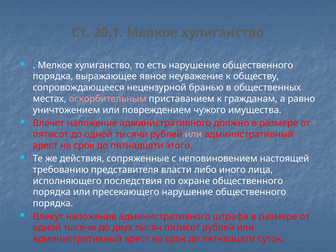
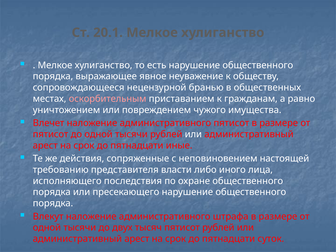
административного должно: должно -> пятисот (231, 123)
или colour: pink -> white (193, 134)
этого: этого -> иные (179, 145)
